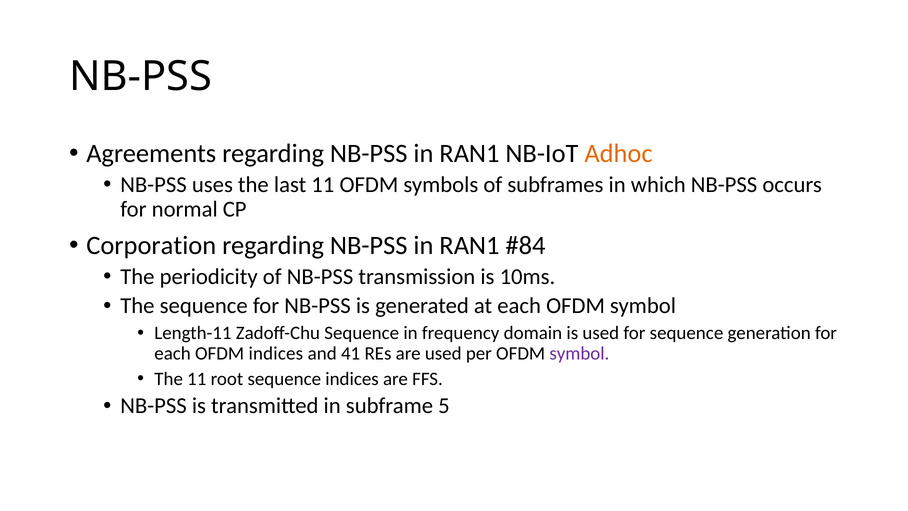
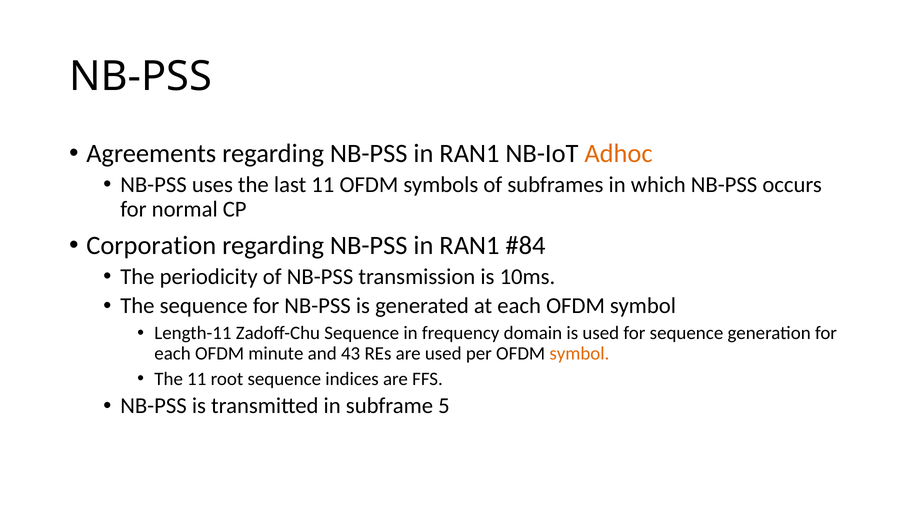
OFDM indices: indices -> minute (276, 353)
41: 41 -> 43 (351, 353)
symbol colour: purple -> orange (579, 353)
